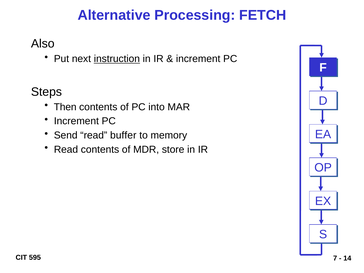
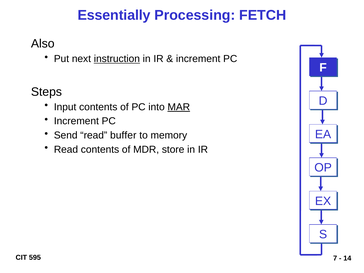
Alternative: Alternative -> Essentially (114, 15)
Then: Then -> Input (65, 107)
MAR underline: none -> present (179, 107)
